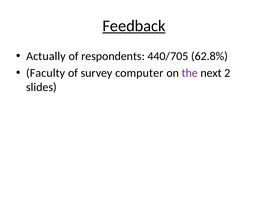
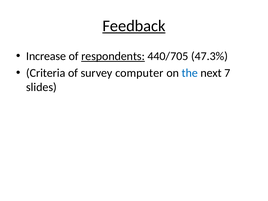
Actually: Actually -> Increase (46, 56)
respondents underline: none -> present (113, 56)
62.8%: 62.8% -> 47.3% (209, 56)
Faculty: Faculty -> Criteria (46, 73)
the colour: purple -> blue (190, 73)
2: 2 -> 7 (227, 73)
